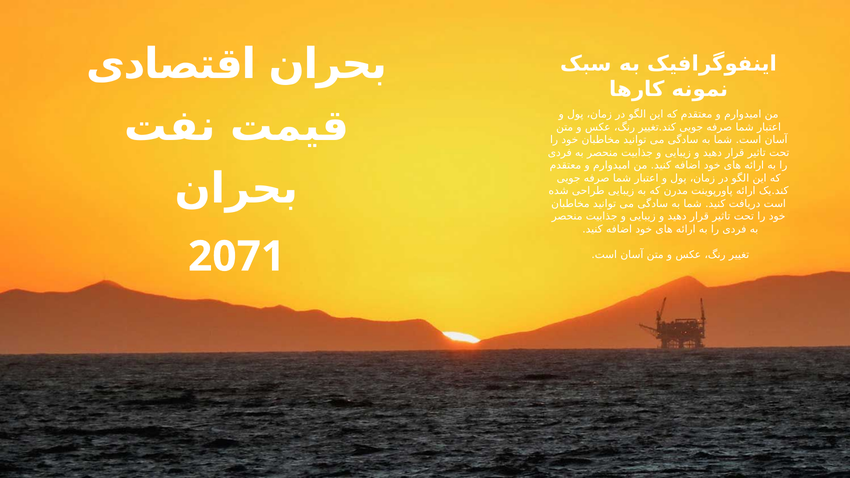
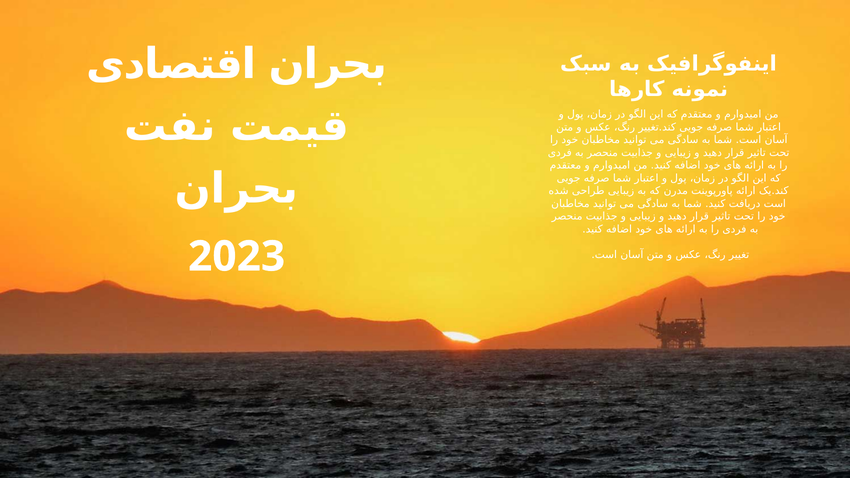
2071: 2071 -> 2023 (237, 257)
